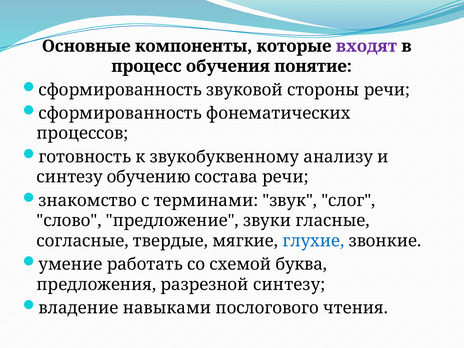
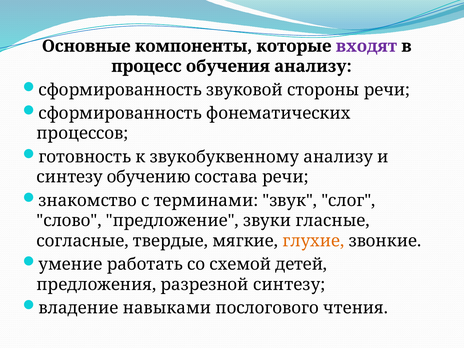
обучения понятие: понятие -> анализу (313, 66)
глухие colour: blue -> orange (313, 241)
буква: буква -> детей (301, 264)
